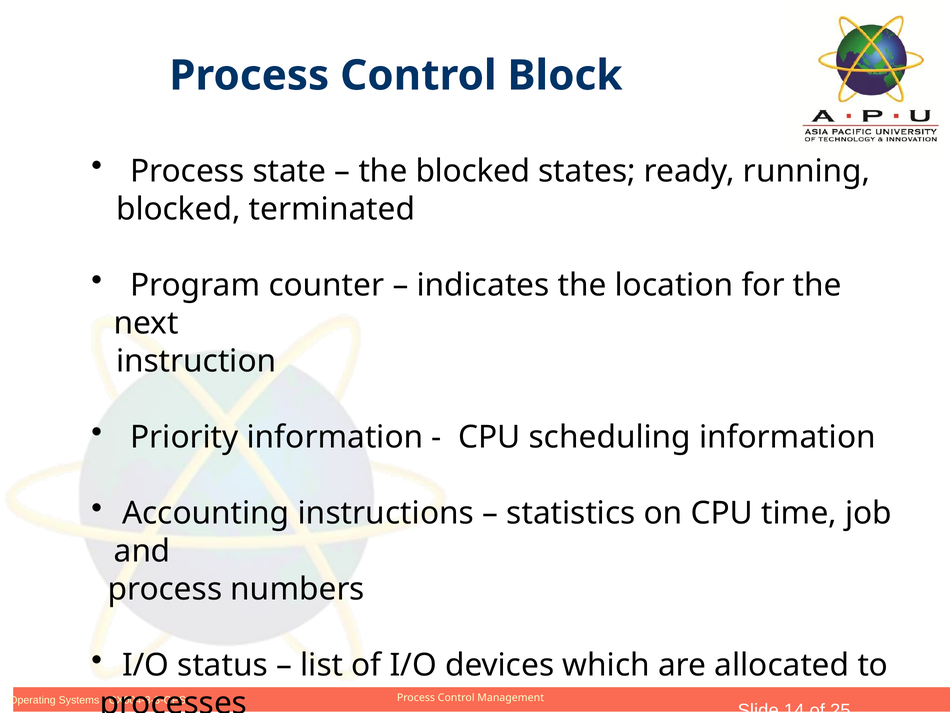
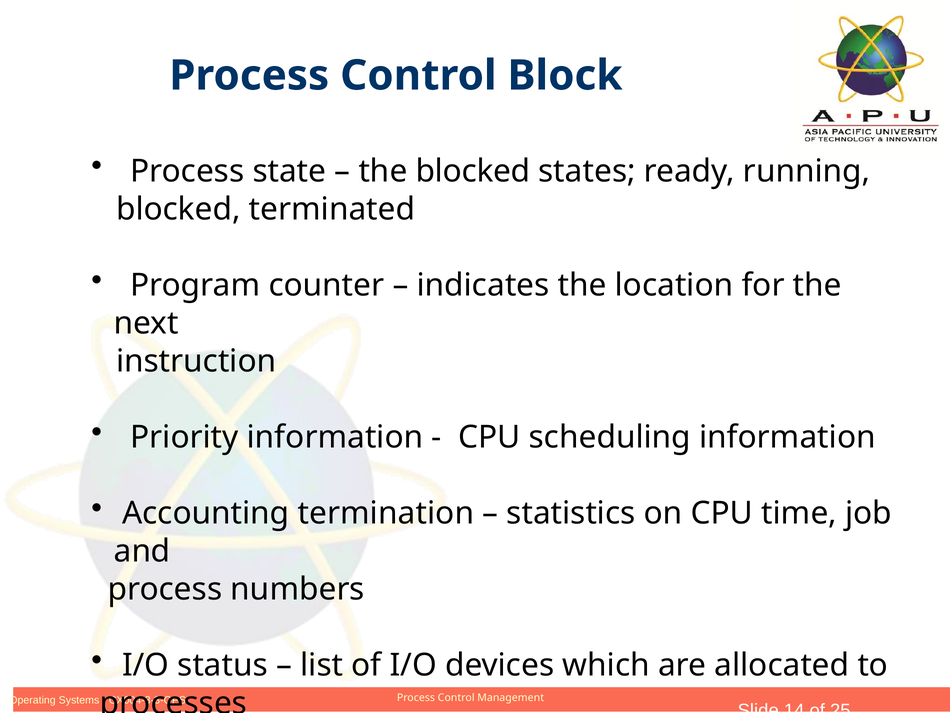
instructions: instructions -> termination (386, 513)
